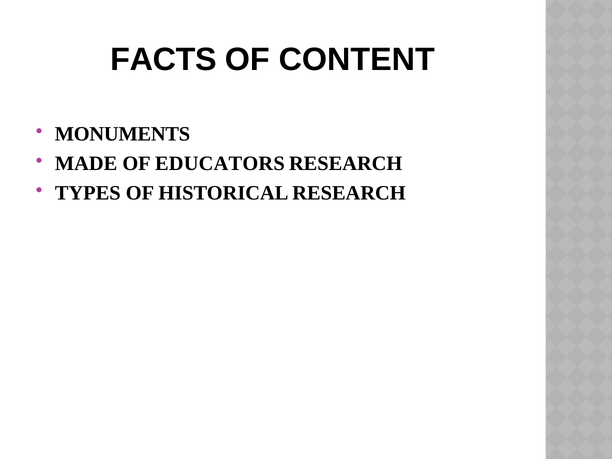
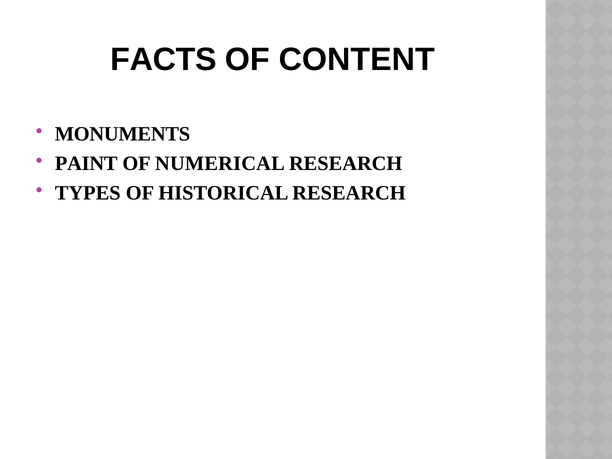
MADE: MADE -> PAINT (86, 164)
EDUCATORS: EDUCATORS -> NUMERICAL (220, 164)
